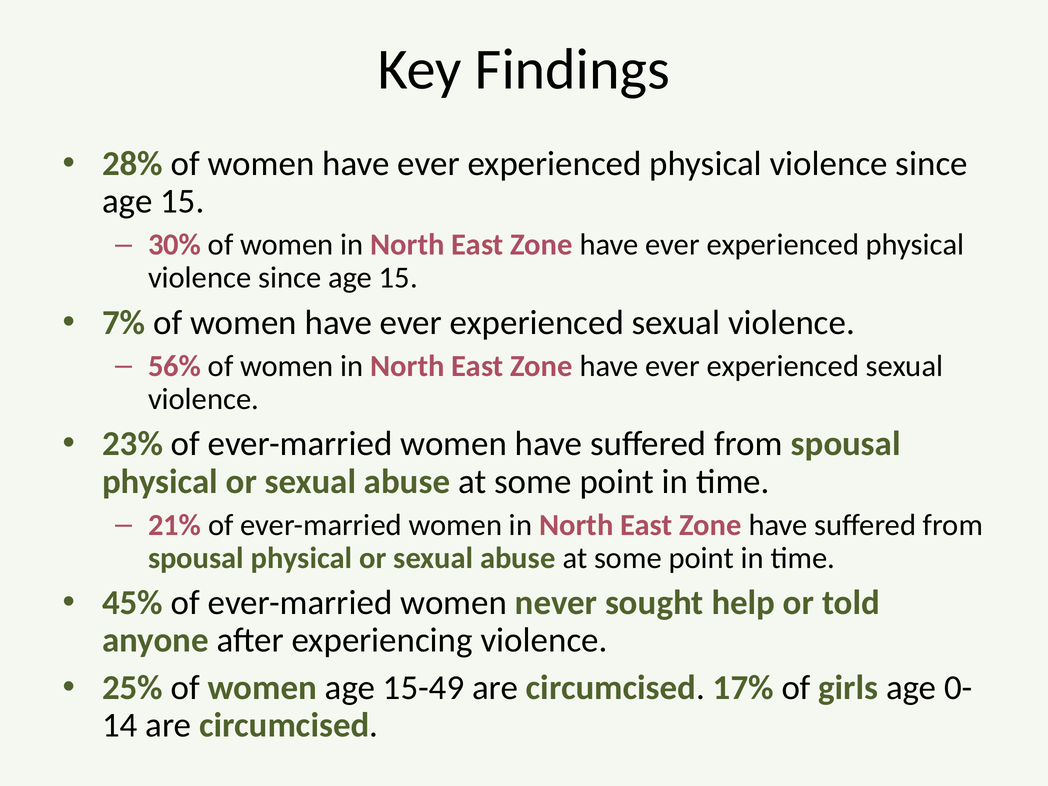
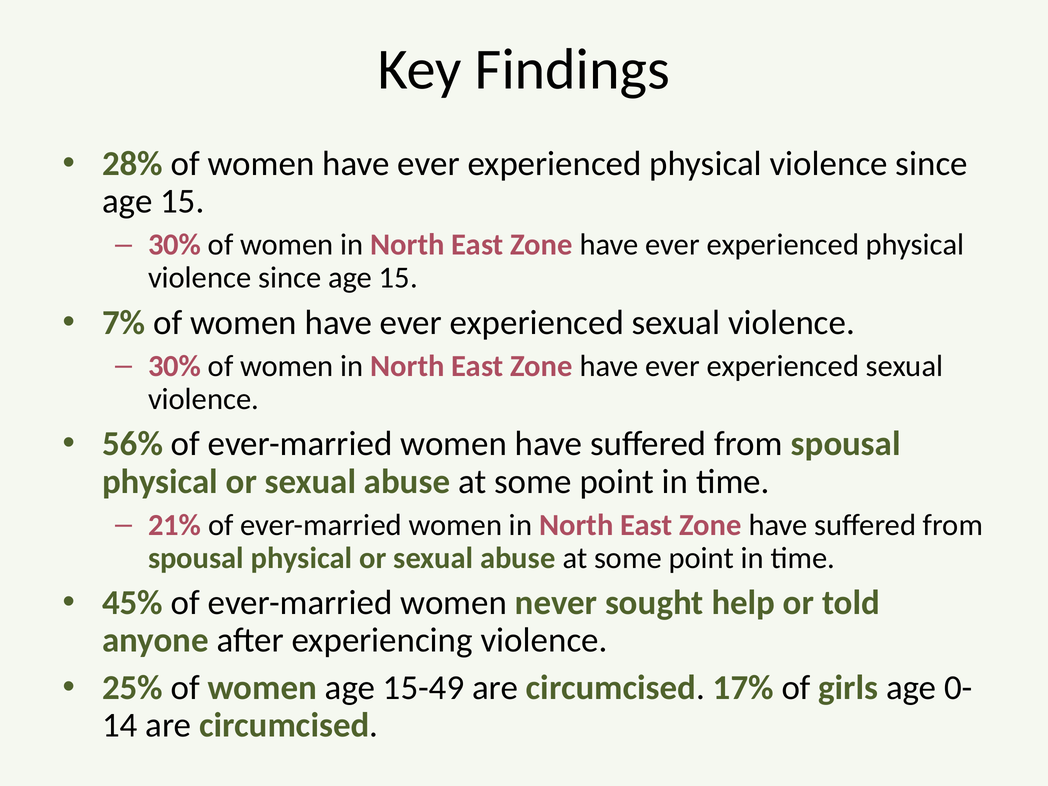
56%: 56% -> 30% (175, 366)
23%: 23% -> 56% (133, 444)
